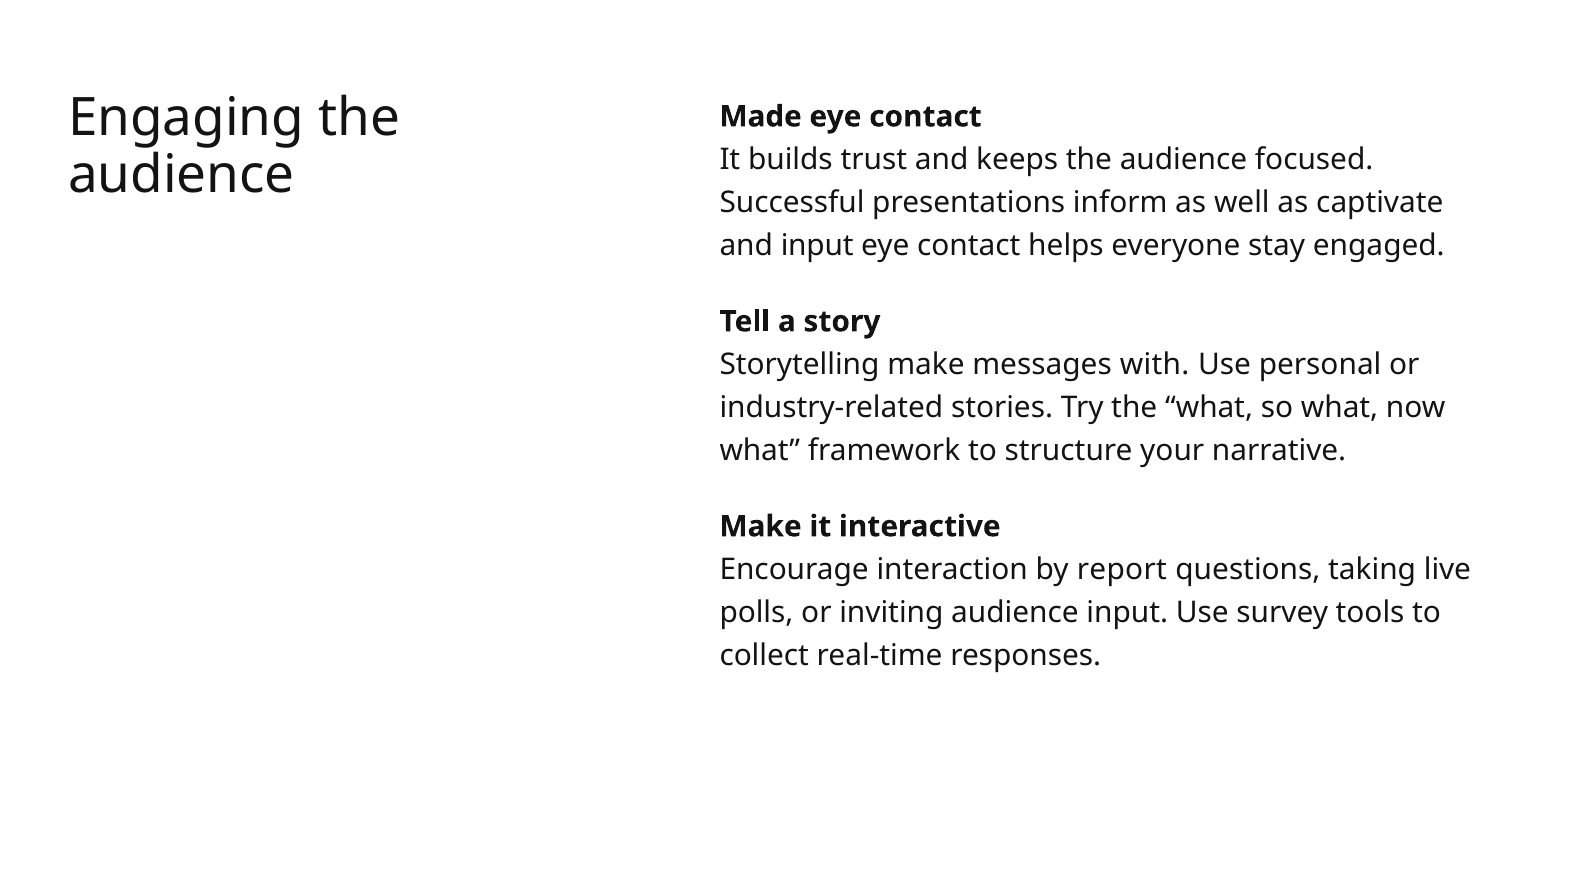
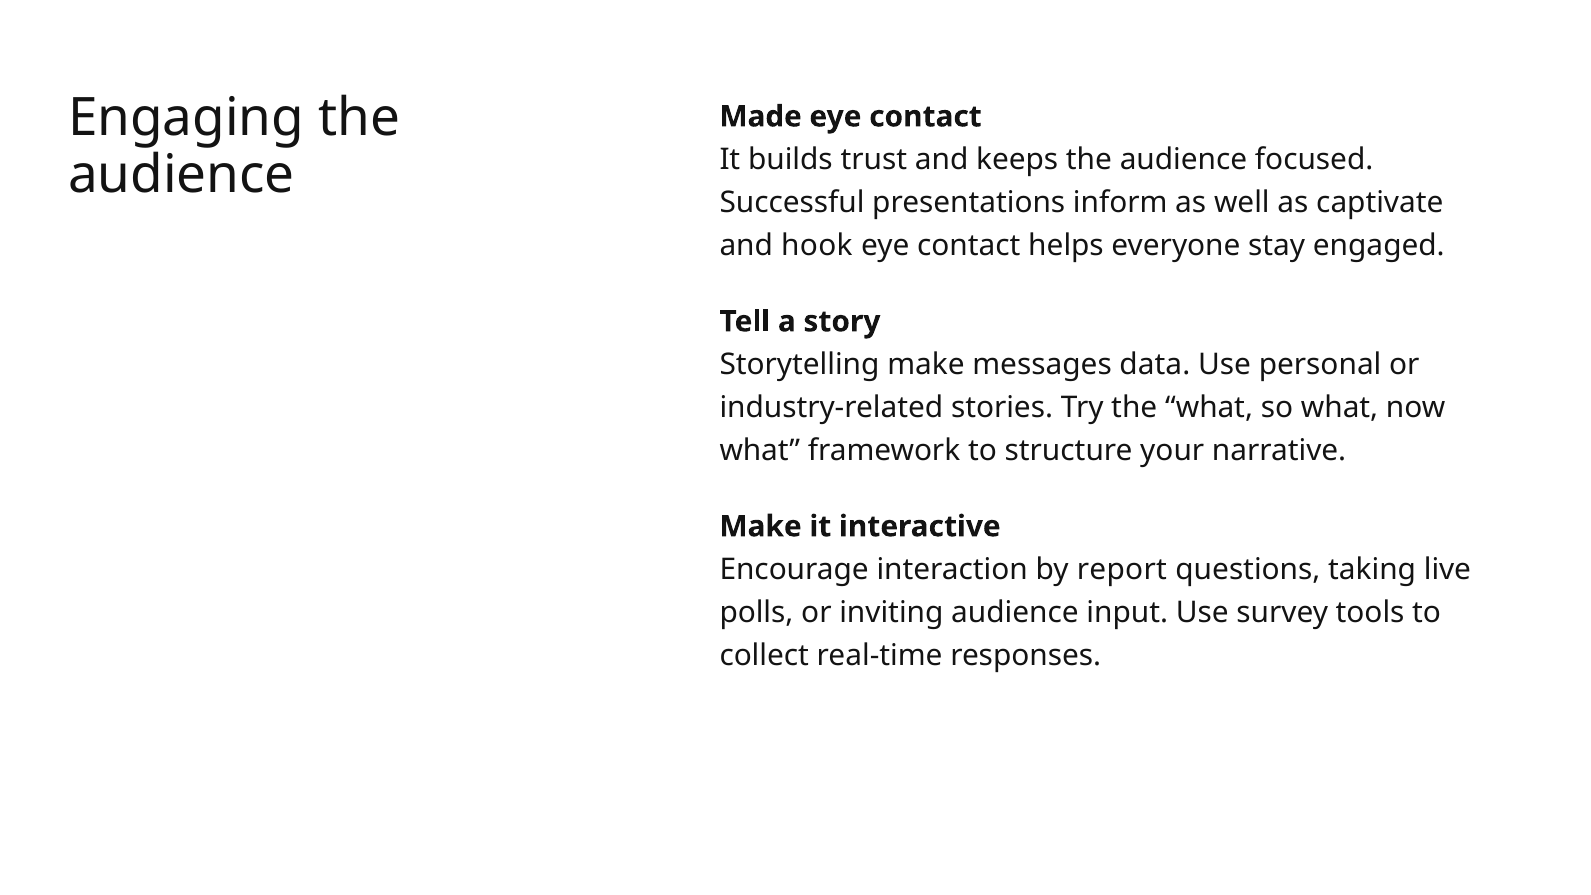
and input: input -> hook (817, 245)
with: with -> data (1155, 364)
